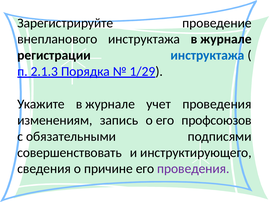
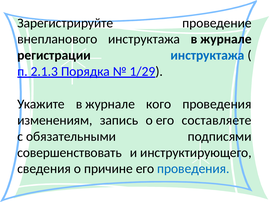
учет: учет -> кого (159, 104)
профсоюзов: профсоюзов -> составляете (216, 120)
проведения colour: purple -> blue (193, 169)
